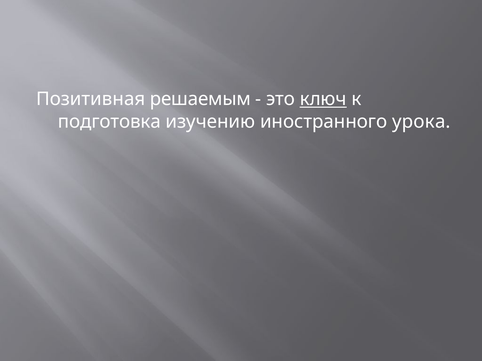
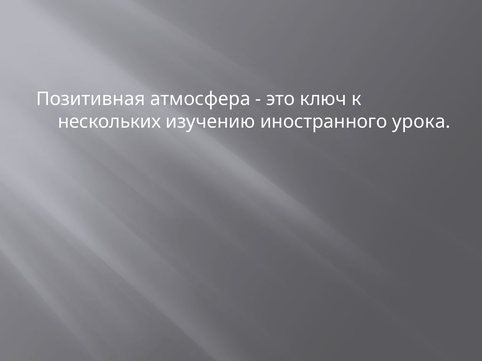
решаемым: решаемым -> атмосфера (200, 99)
ключ underline: present -> none (323, 99)
подготовка: подготовка -> нескольких (109, 122)
